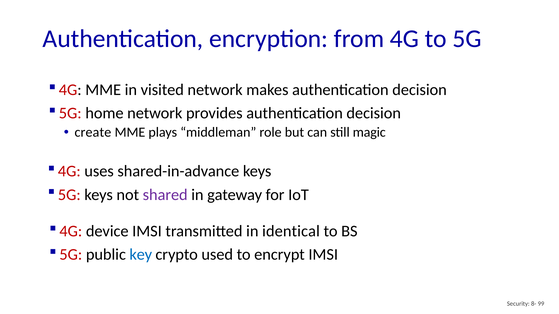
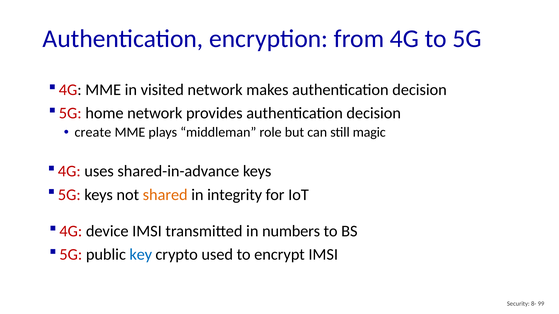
shared colour: purple -> orange (165, 195)
gateway: gateway -> integrity (235, 195)
identical: identical -> numbers (291, 231)
